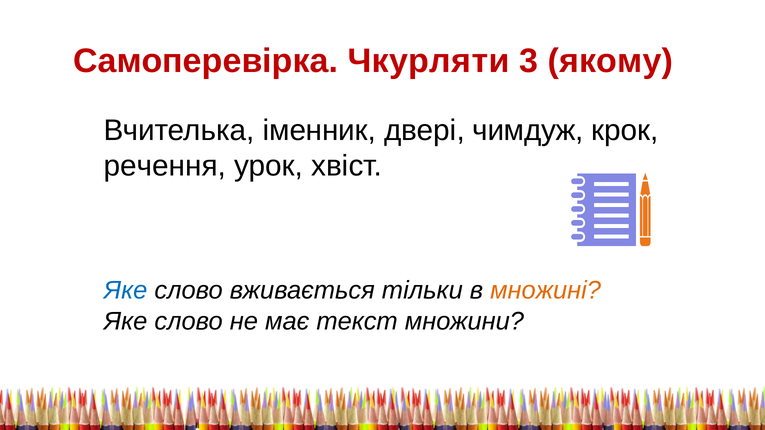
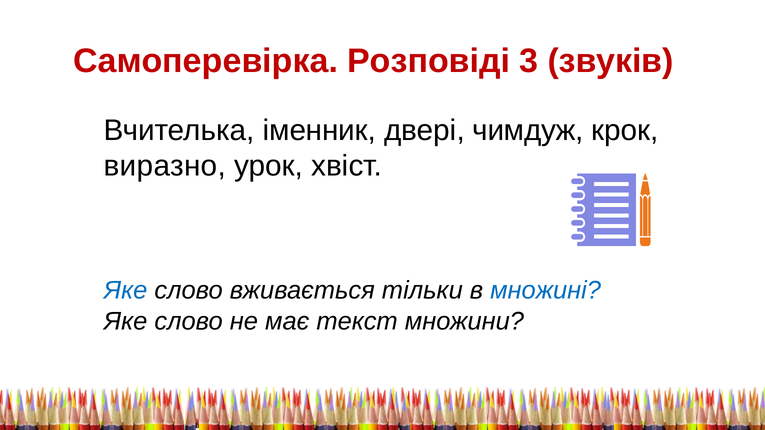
Чкурляти: Чкурляти -> Розповіді (429, 61)
якому: якому -> звуків (611, 61)
речення: речення -> виразно (165, 166)
множині colour: orange -> blue (546, 291)
